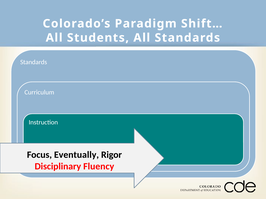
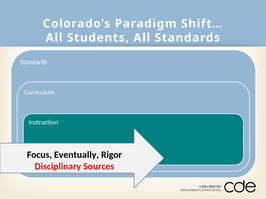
Fluency: Fluency -> Sources (99, 167)
